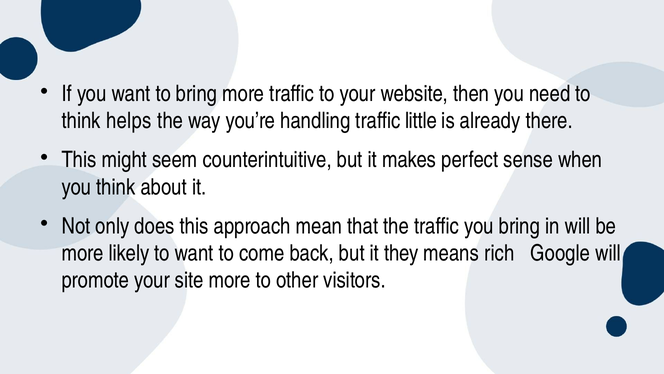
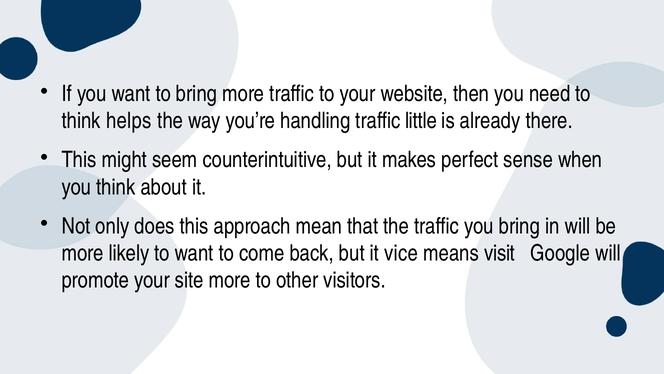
they: they -> vice (401, 253)
rich: rich -> visit (500, 253)
